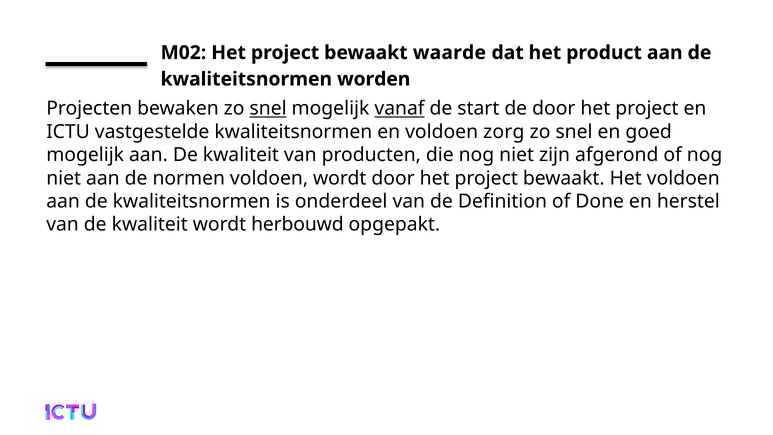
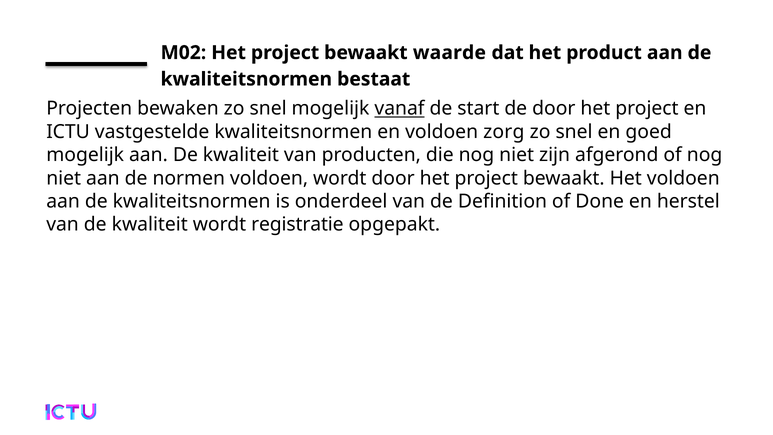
worden: worden -> bestaat (374, 79)
snel underline: present -> none (268, 109)
herbouwd: herbouwd -> registratie (297, 224)
